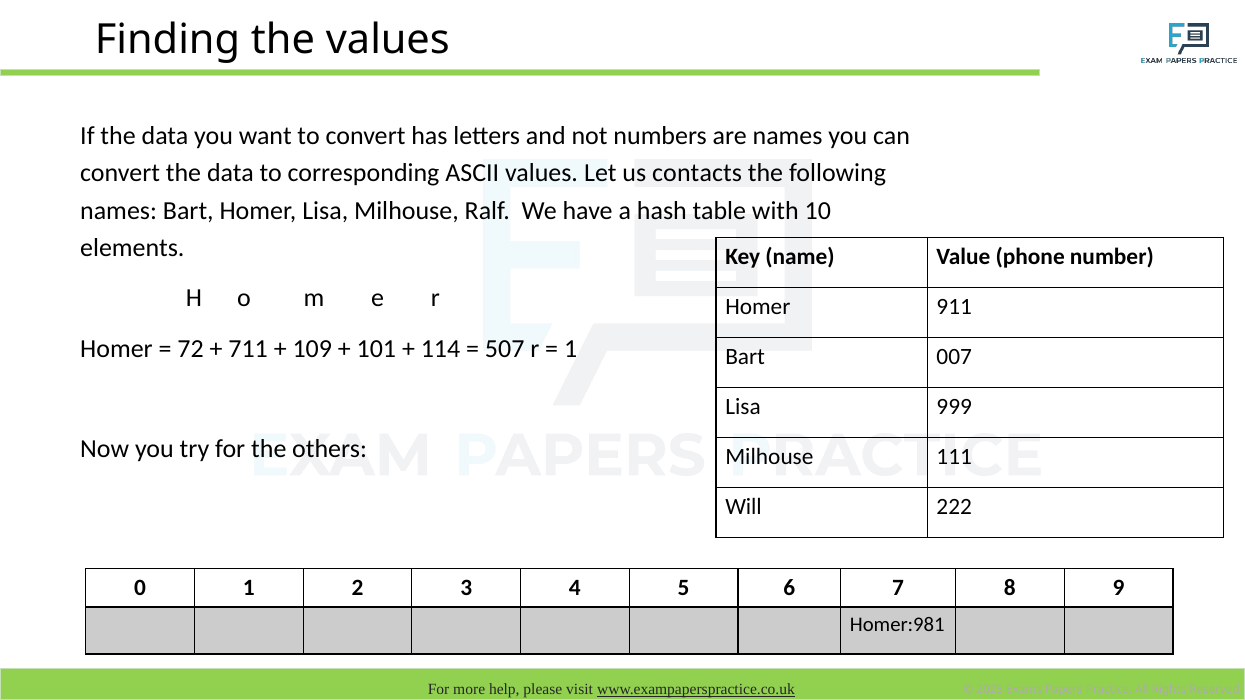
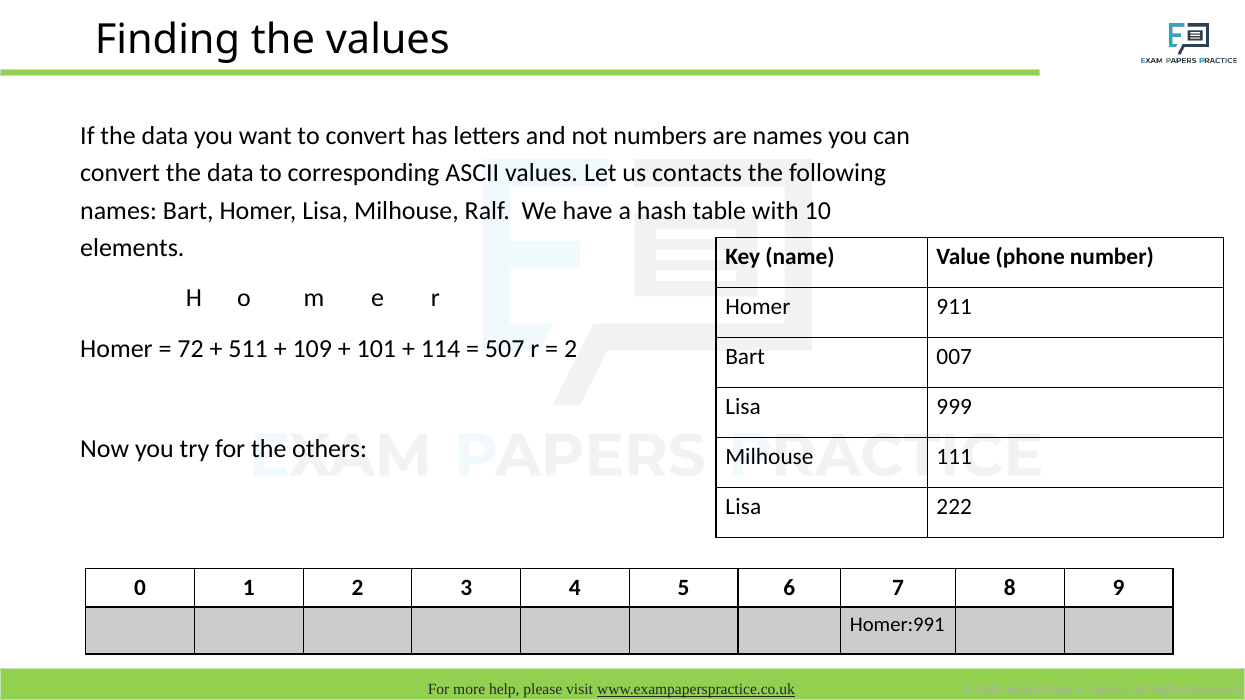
711: 711 -> 511 (248, 349)
1: 1 -> 2 (571, 349)
Will: Will -> Lisa (743, 507)
Homer:981: Homer:981 -> Homer:991 (897, 625)
